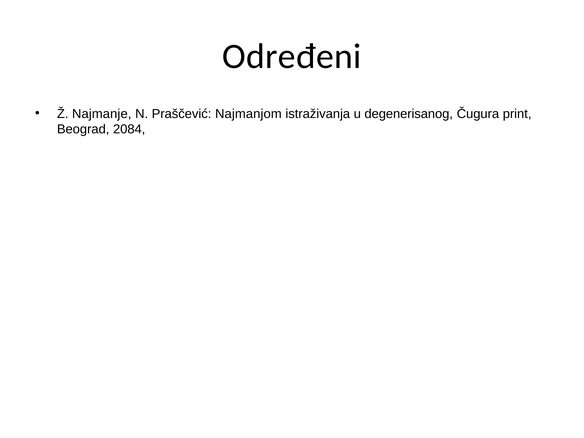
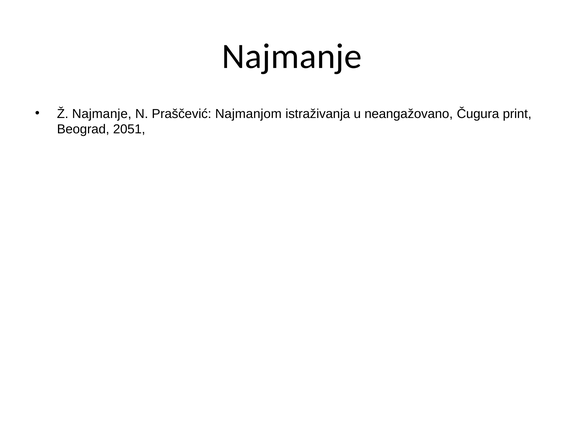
Određeni: Određeni -> Najmanje (292, 57)
degenerisanog: degenerisanog -> neangažovano (409, 114)
2084: 2084 -> 2051 (129, 129)
